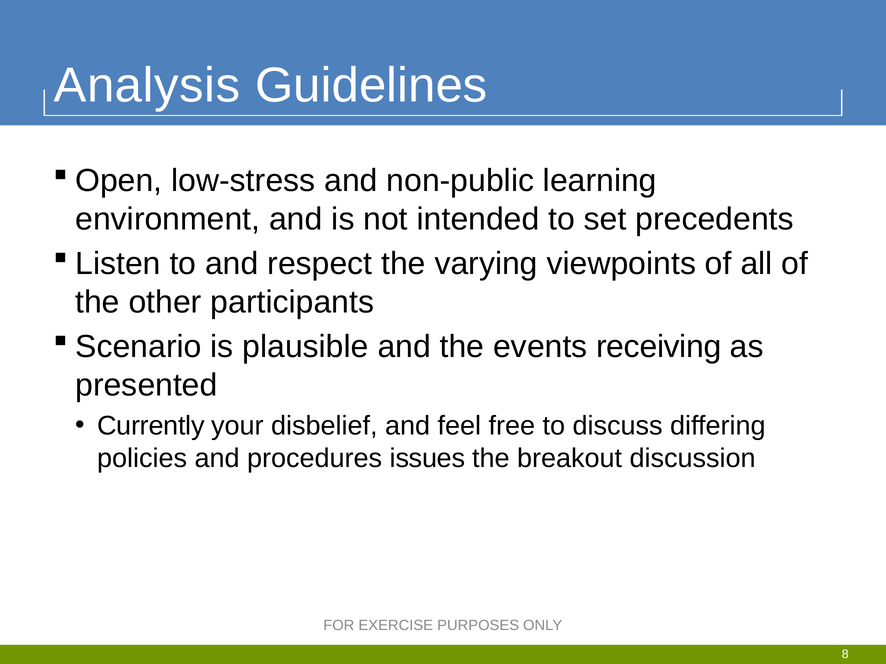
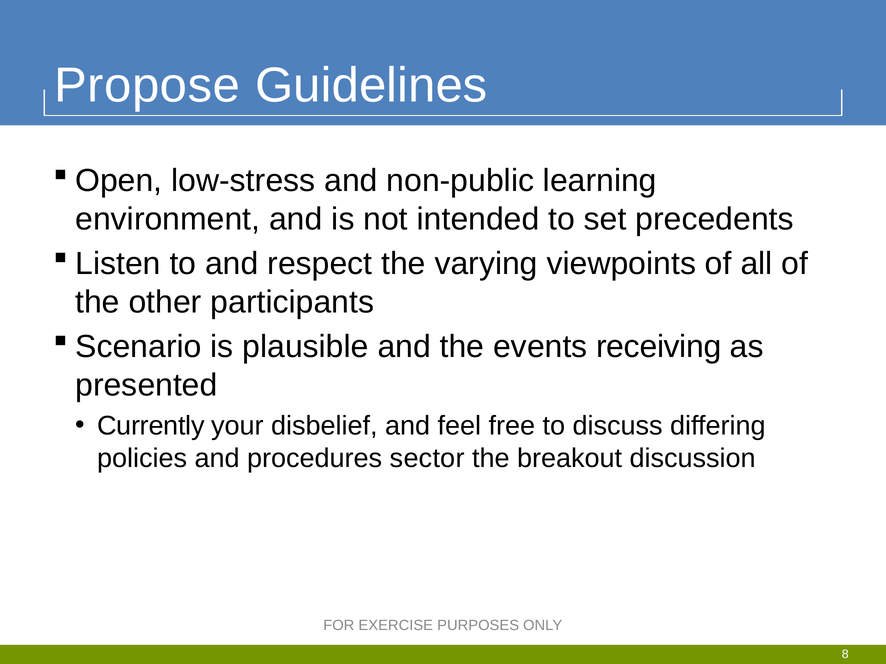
Analysis: Analysis -> Propose (147, 85)
issues: issues -> sector (427, 458)
